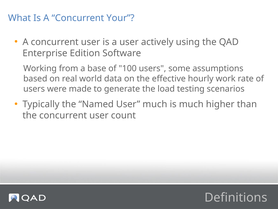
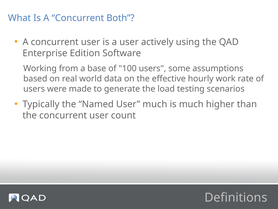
Your: Your -> Both (120, 18)
